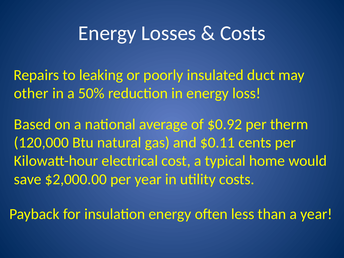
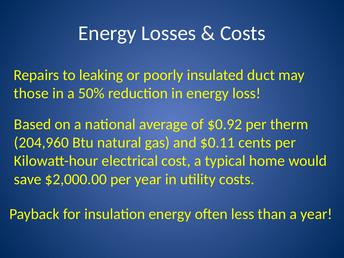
other: other -> those (31, 93)
120,000: 120,000 -> 204,960 (41, 143)
